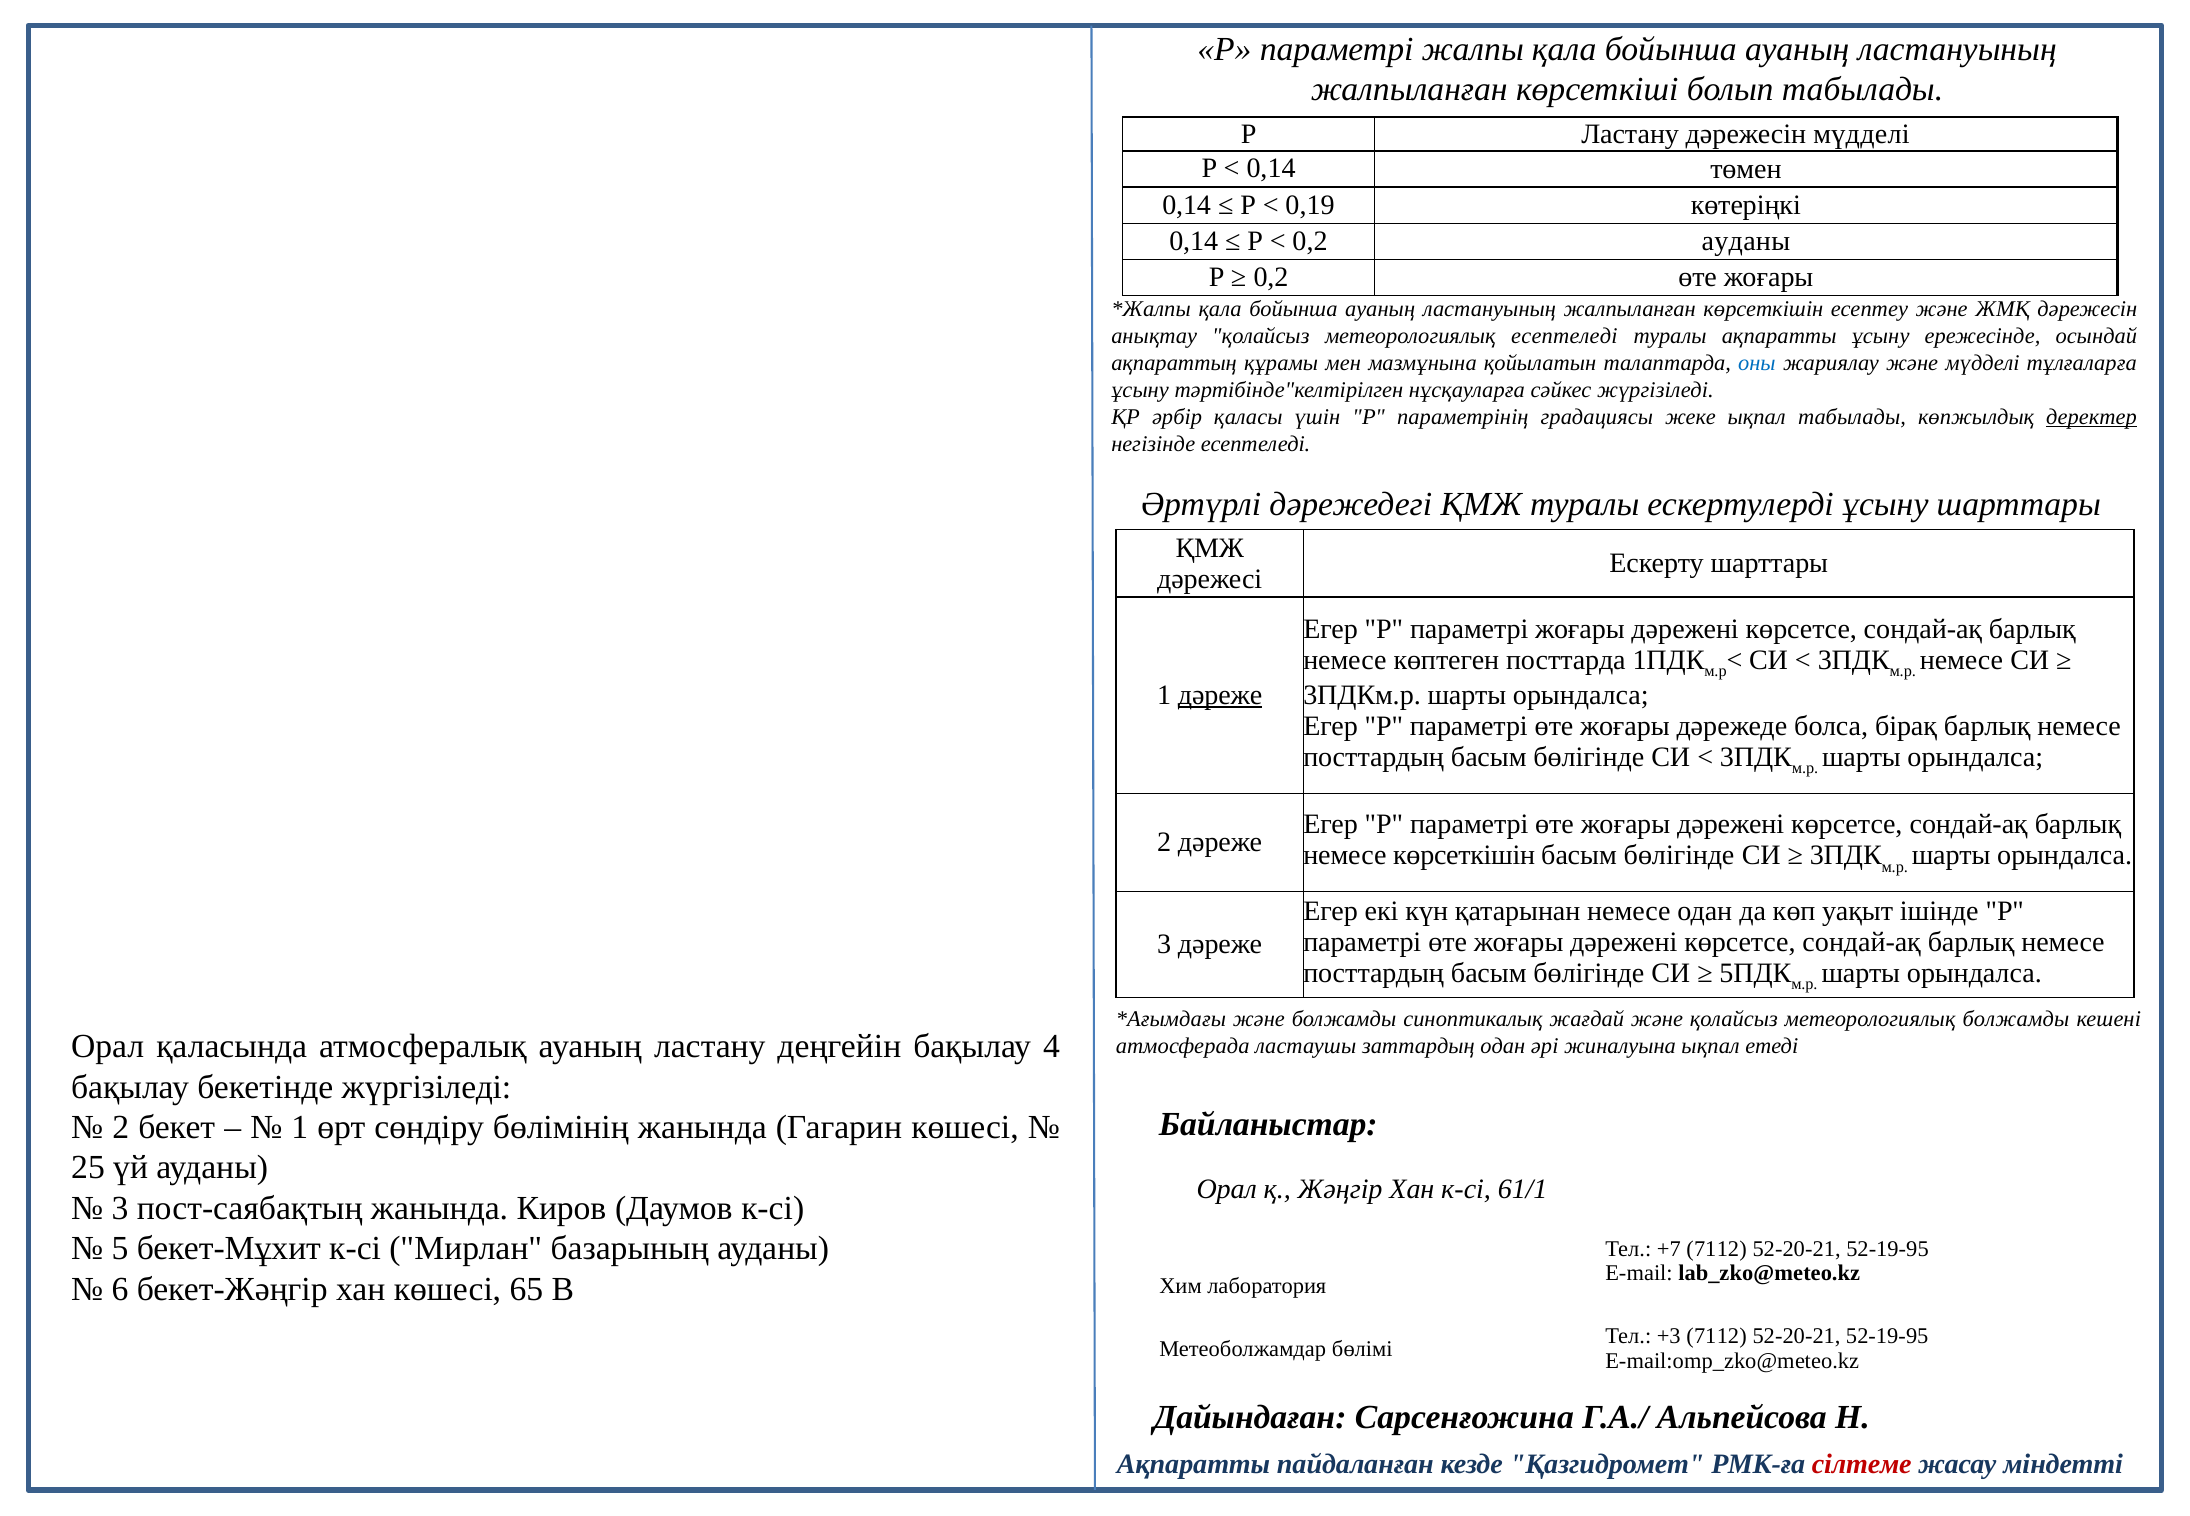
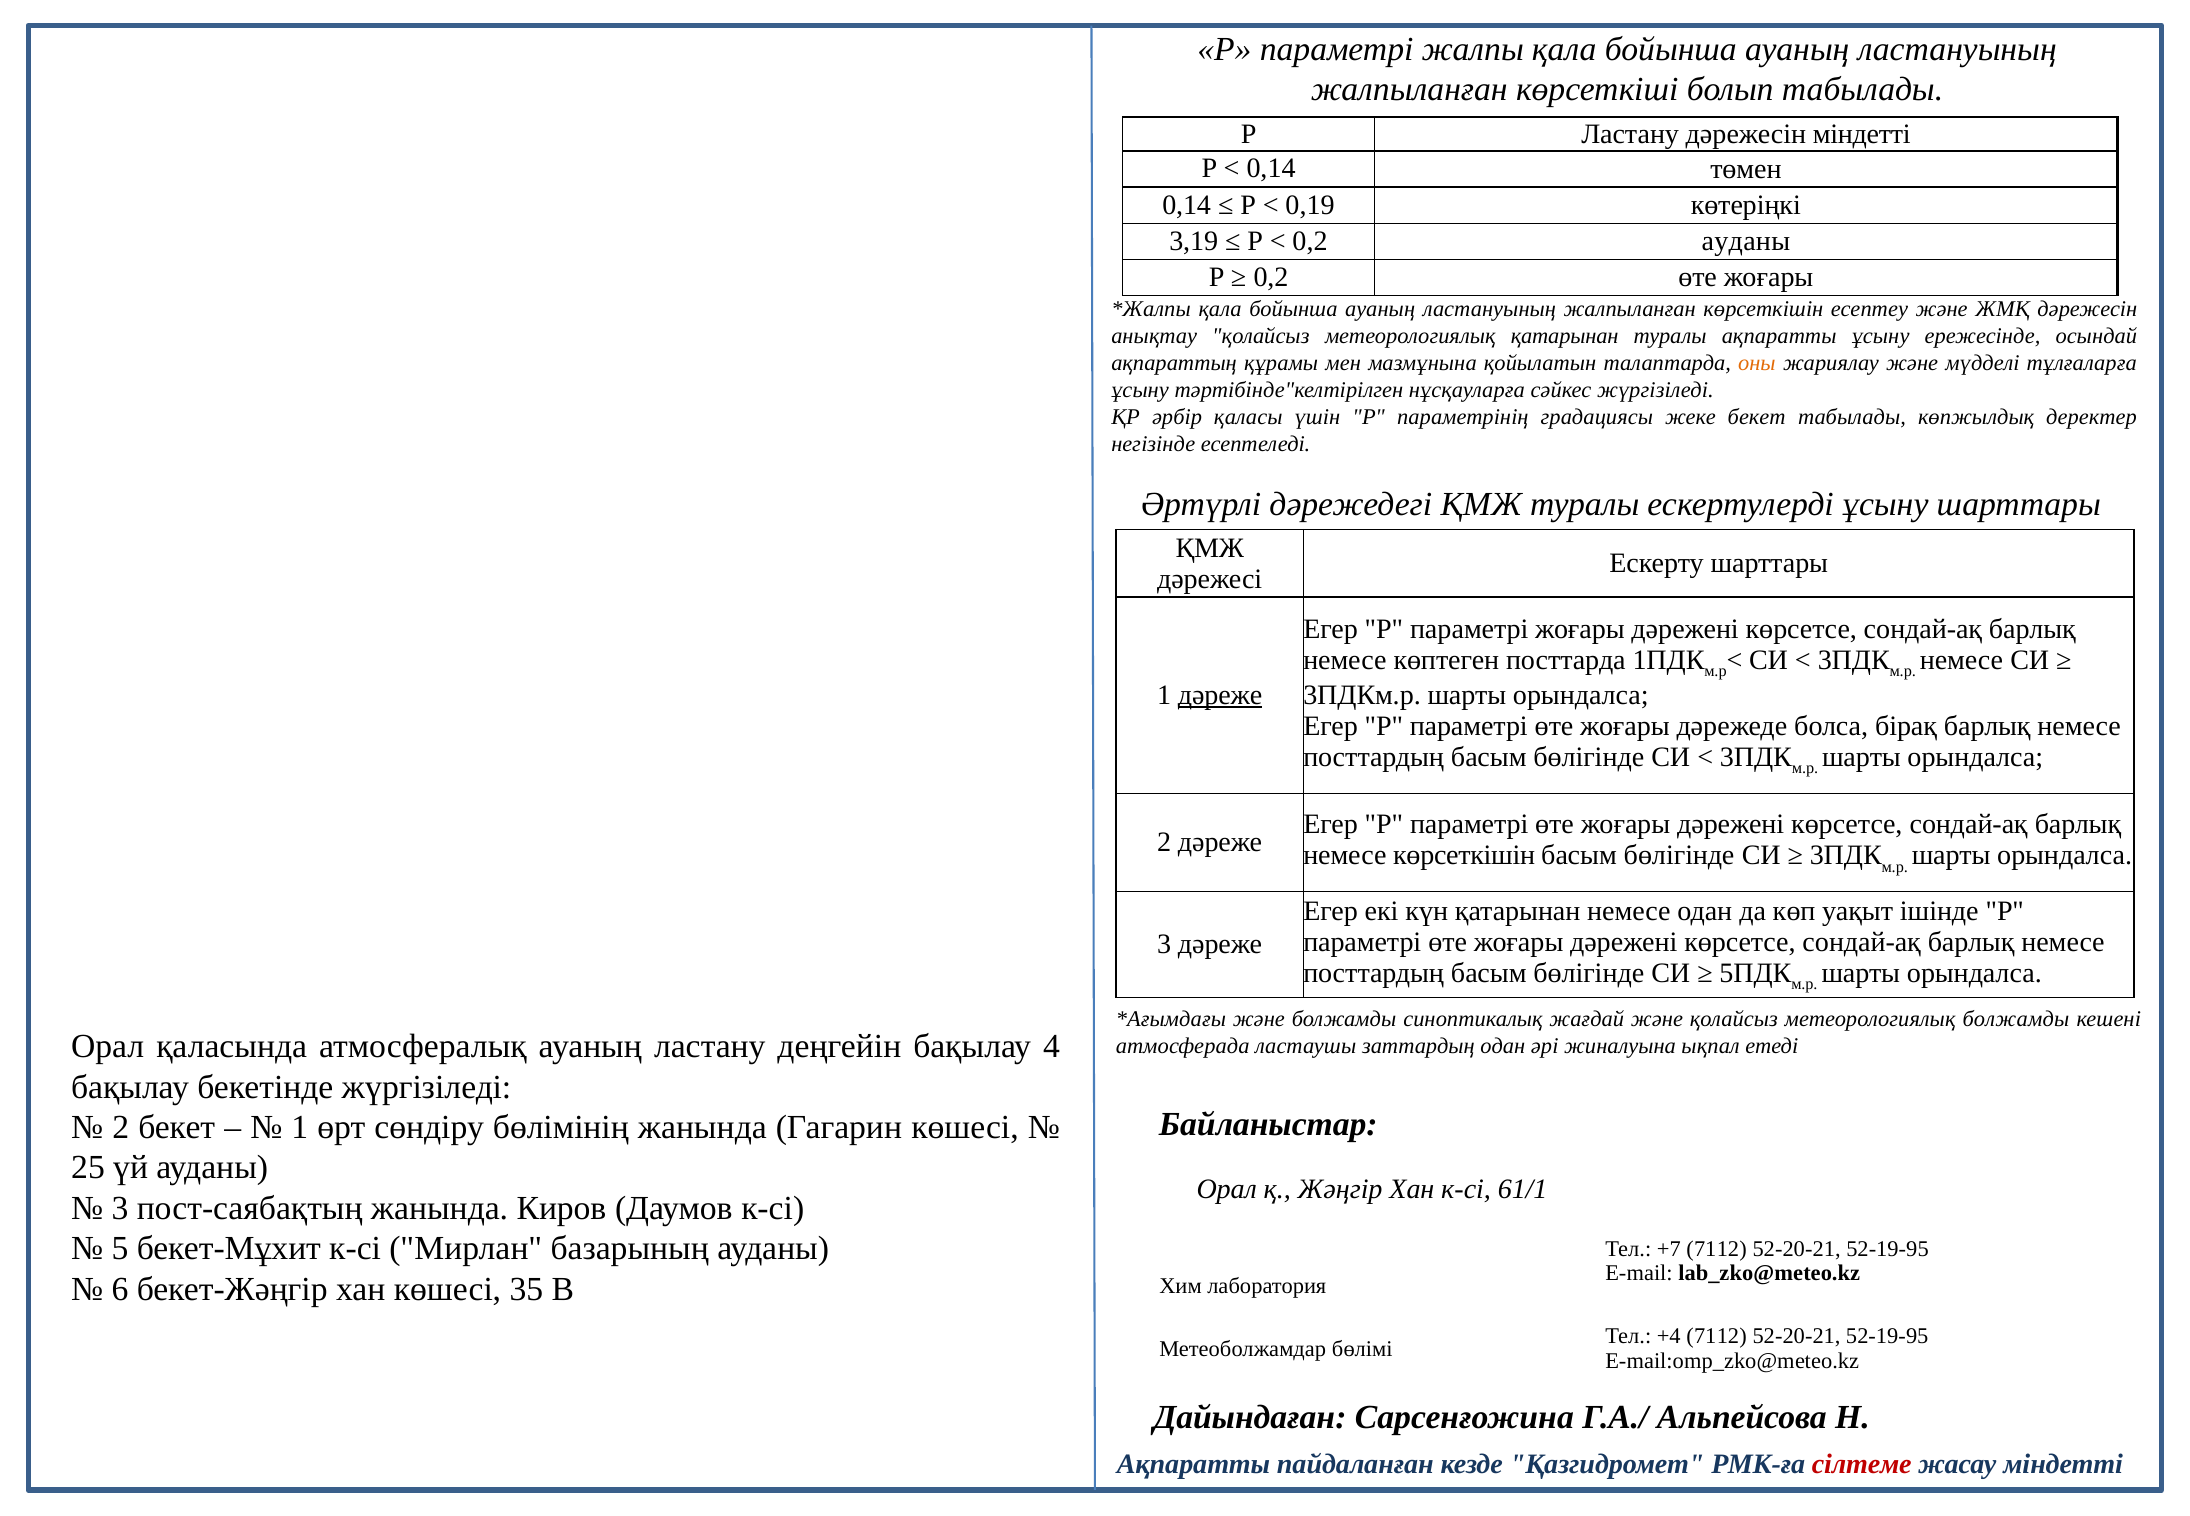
дәрежесін мүдделі: мүдделі -> міндетті (1862, 134)
0,14: 0,14 -> 3,19 (1194, 241)
метеорологиялық есептеледі: есептеледі -> қатарынан (1565, 336)
оны colour: blue -> orange (1757, 363)
жеке ықпал: ықпал -> бекет (1757, 417)
деректер underline: present -> none (2092, 417)
65: 65 -> 35 (526, 1289)
+3: +3 -> +4 (1669, 1336)
